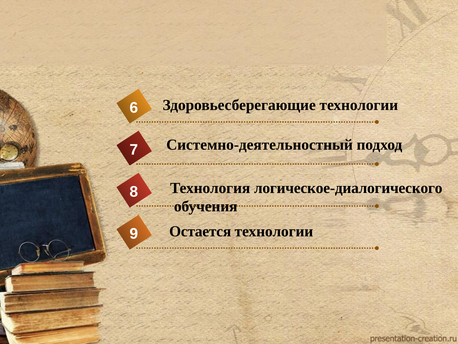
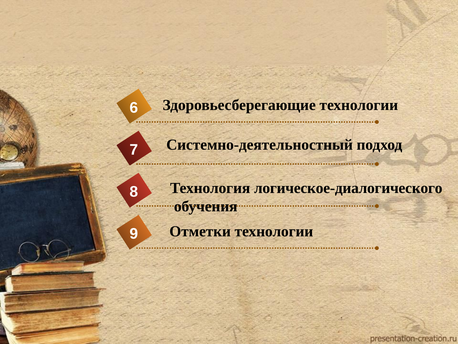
Остается: Остается -> Отметки (200, 231)
